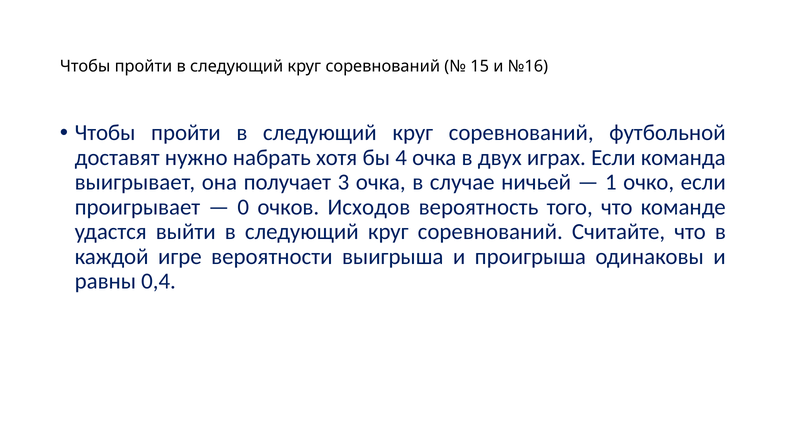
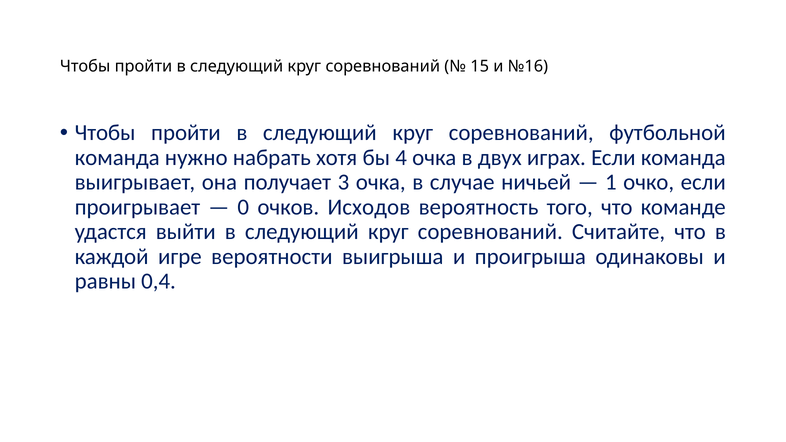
доставят: доставят -> команда (117, 158)
